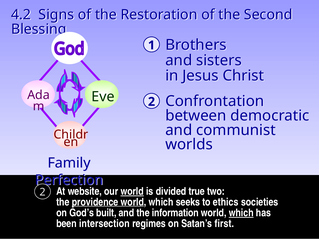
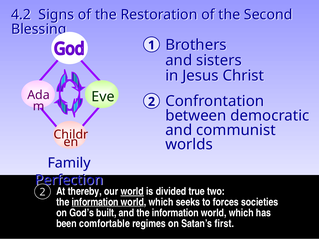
website: website -> thereby (85, 191)
providence: providence -> information (95, 202)
ethics: ethics -> forces (226, 202)
which underline: present -> none (241, 213)
intersection: intersection -> comfortable (104, 224)
